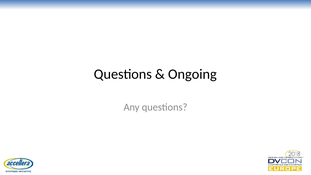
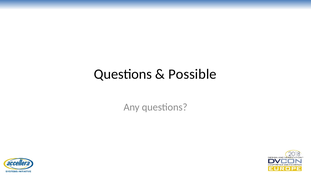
Ongoing: Ongoing -> Possible (192, 74)
